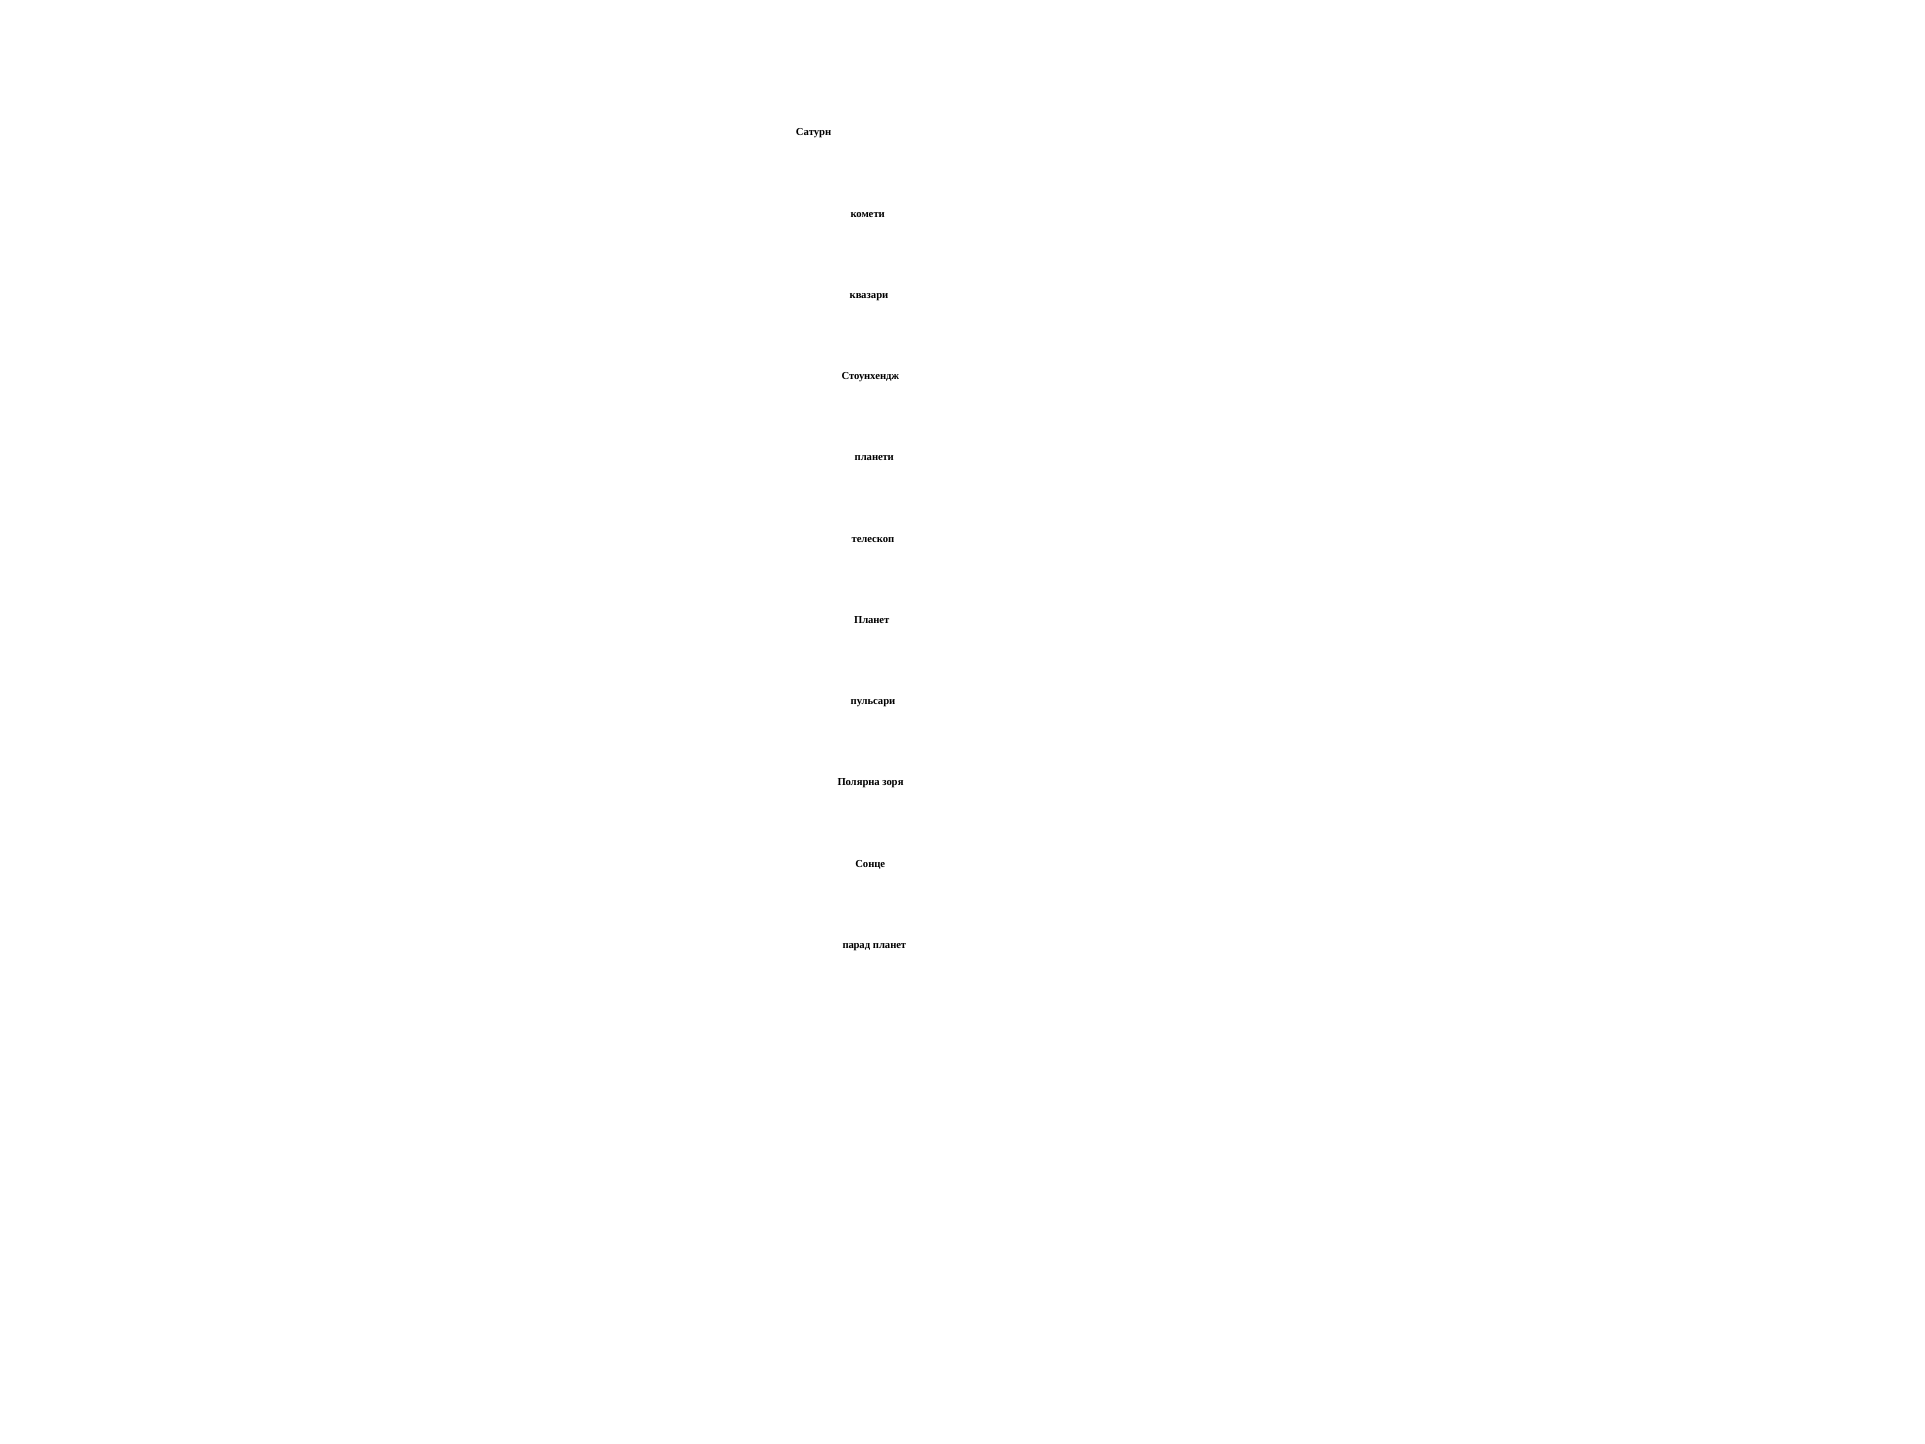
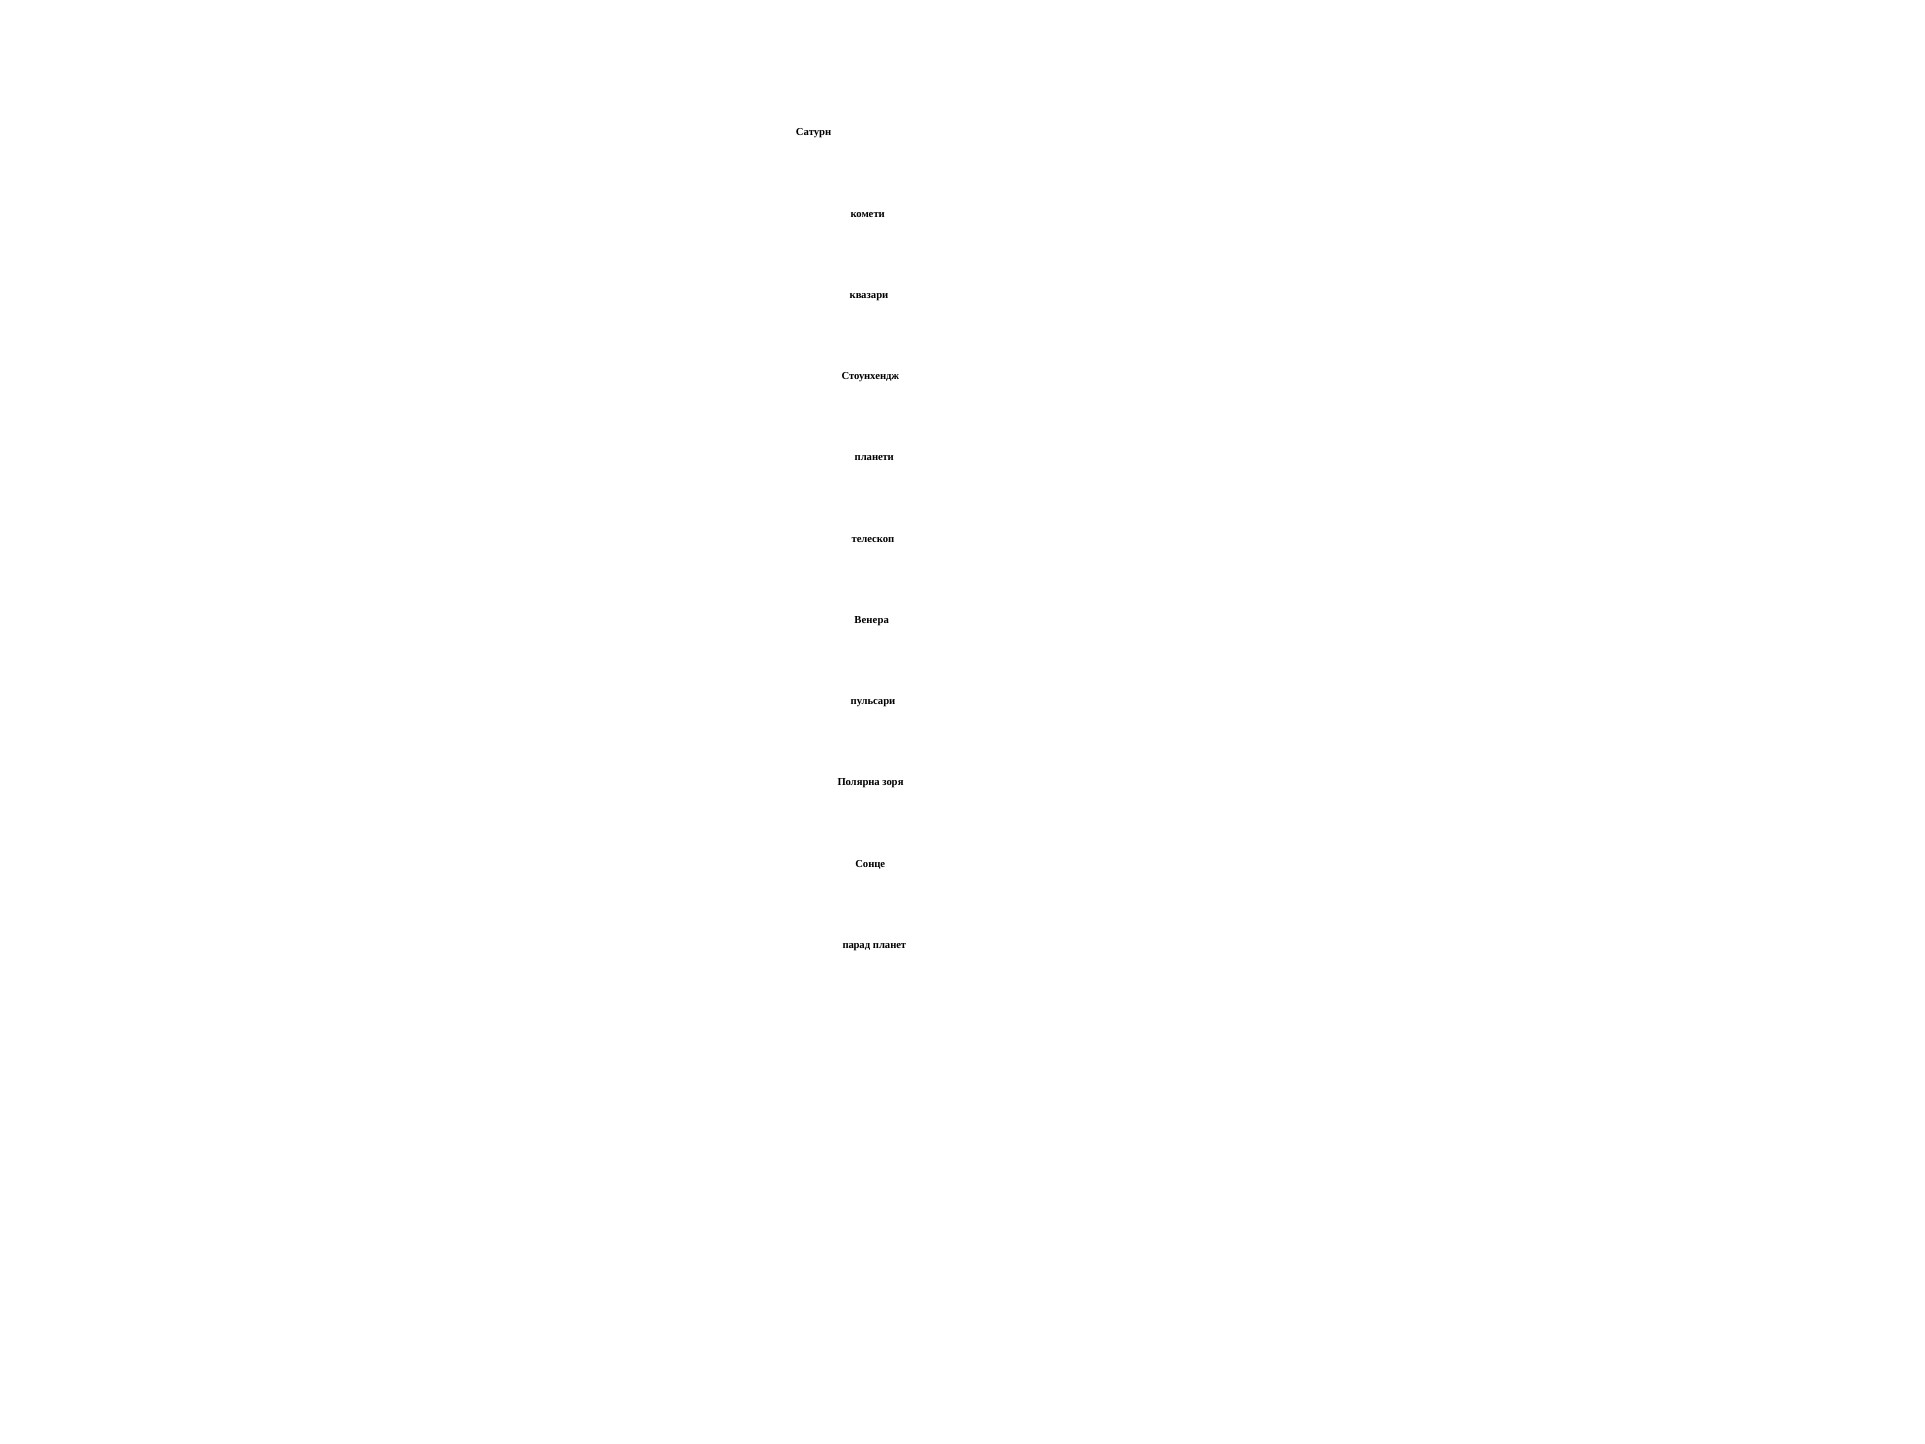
Планет: Планет -> Венера (872, 620)
